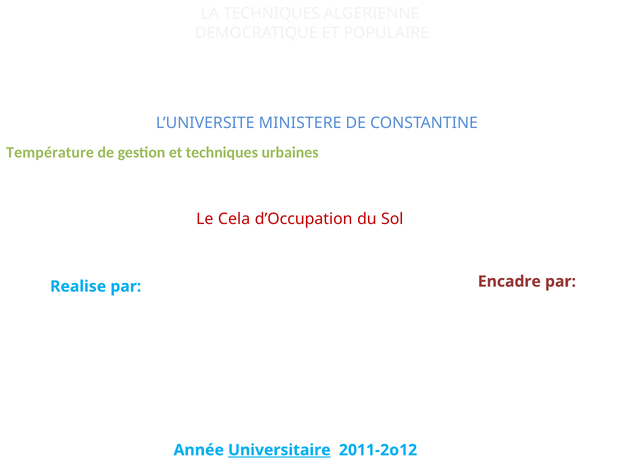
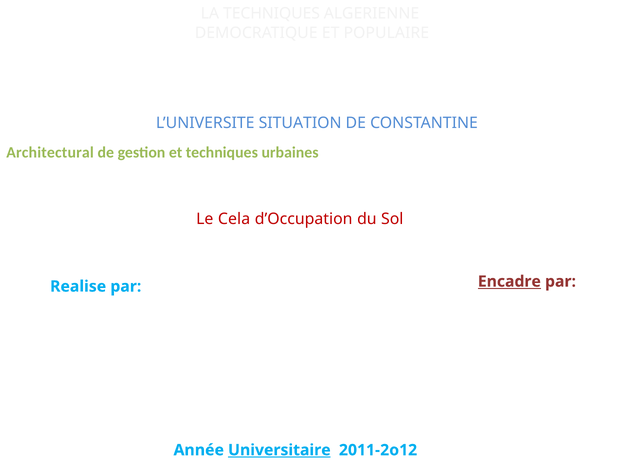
L’UNIVERSITE MINISTERE: MINISTERE -> SITUATION (300, 123)
Température: Température -> Architectural (50, 152)
Encadre underline: none -> present (509, 281)
